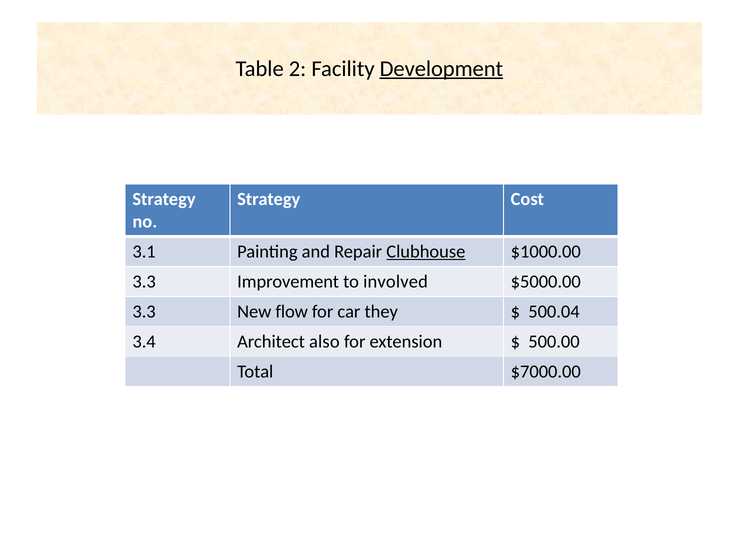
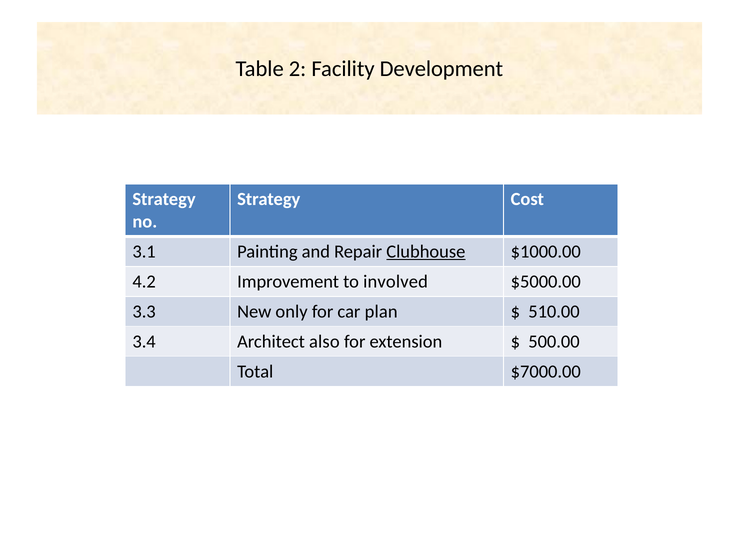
Development underline: present -> none (441, 69)
3.3: 3.3 -> 4.2 (144, 282)
flow: flow -> only (292, 312)
they: they -> plan (381, 312)
500.04: 500.04 -> 510.00 (554, 312)
